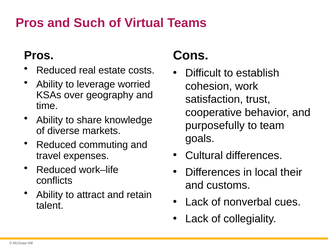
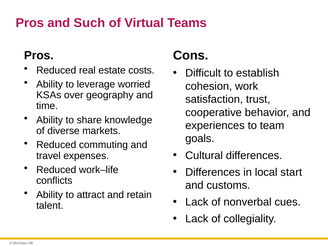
purposefully: purposefully -> experiences (215, 126)
their: their -> start (291, 172)
